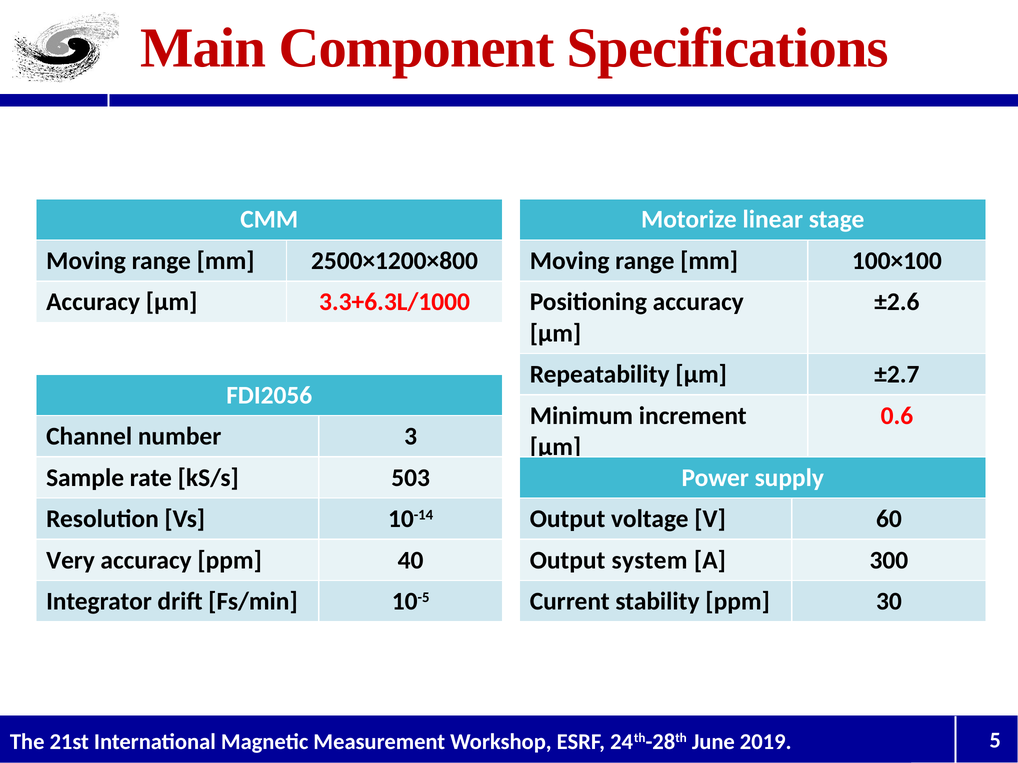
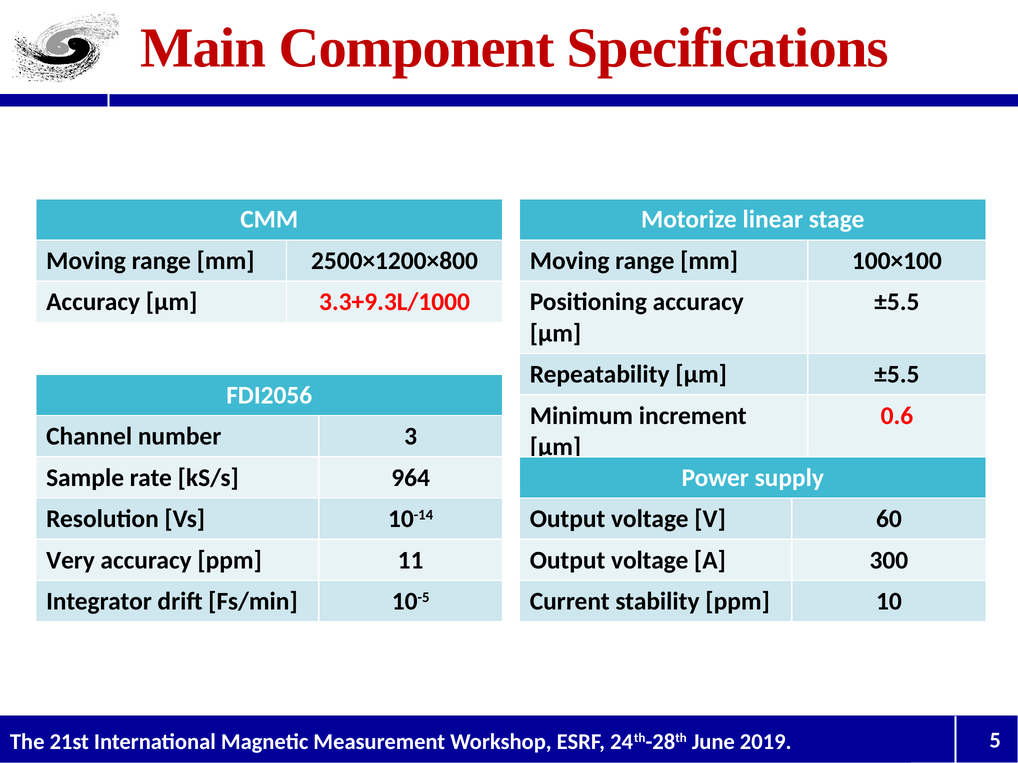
3.3+6.3L/1000: 3.3+6.3L/1000 -> 3.3+9.3L/1000 (394, 302)
±2.6: ±2.6 -> ±5.5 (897, 302)
Repeatability μm ±2.7: ±2.7 -> ±5.5 (897, 375)
503: 503 -> 964 (411, 478)
40: 40 -> 11 (411, 561)
system: system -> voltage (650, 561)
30: 30 -> 10 (889, 602)
